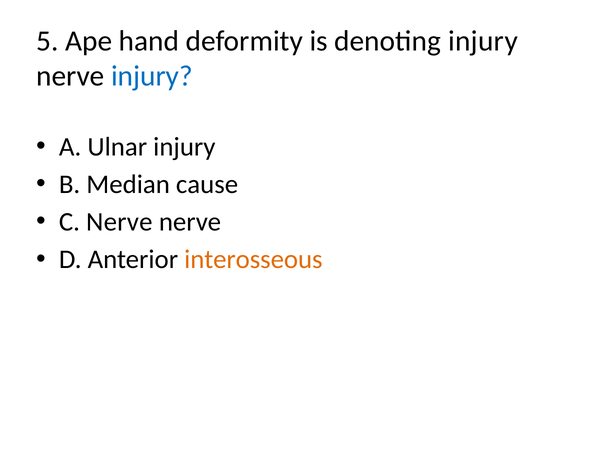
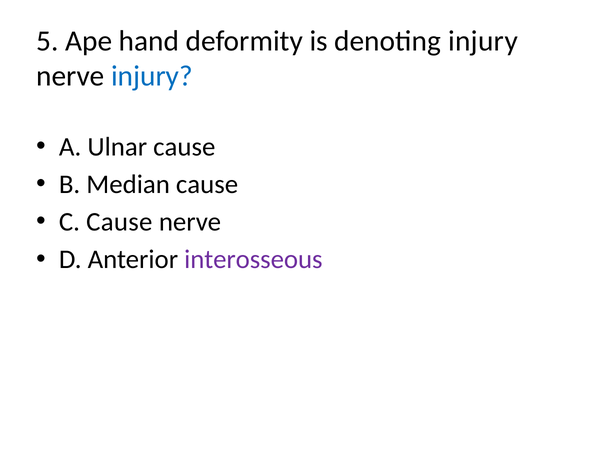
Ulnar injury: injury -> cause (184, 147)
C Nerve: Nerve -> Cause (119, 222)
interosseous colour: orange -> purple (253, 260)
